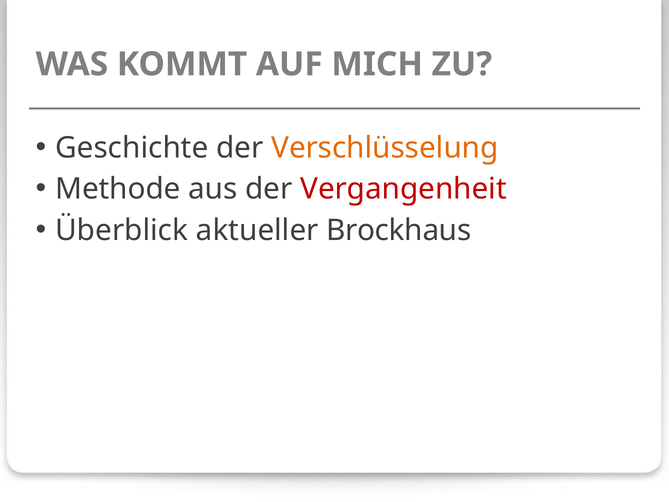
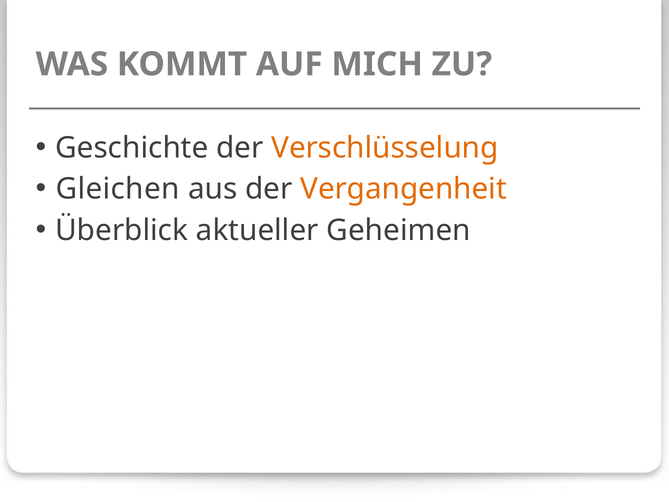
Methode: Methode -> Gleichen (118, 189)
Vergangenheit colour: red -> orange (404, 189)
Brockhaus: Brockhaus -> Geheimen (399, 230)
